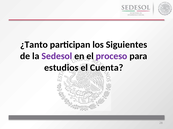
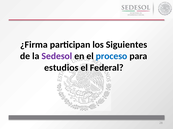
¿Tanto: ¿Tanto -> ¿Firma (34, 45)
proceso colour: purple -> blue (112, 56)
Cuenta: Cuenta -> Federal (107, 68)
